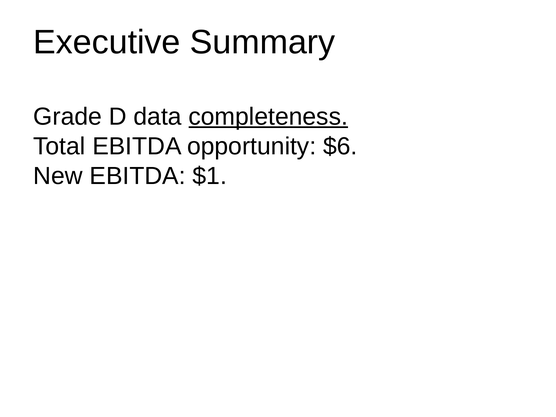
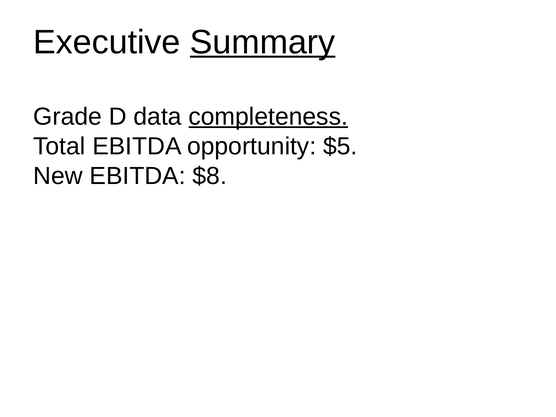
Summary underline: none -> present (263, 42)
$6: $6 -> $5 (340, 146)
$1: $1 -> $8 (210, 176)
